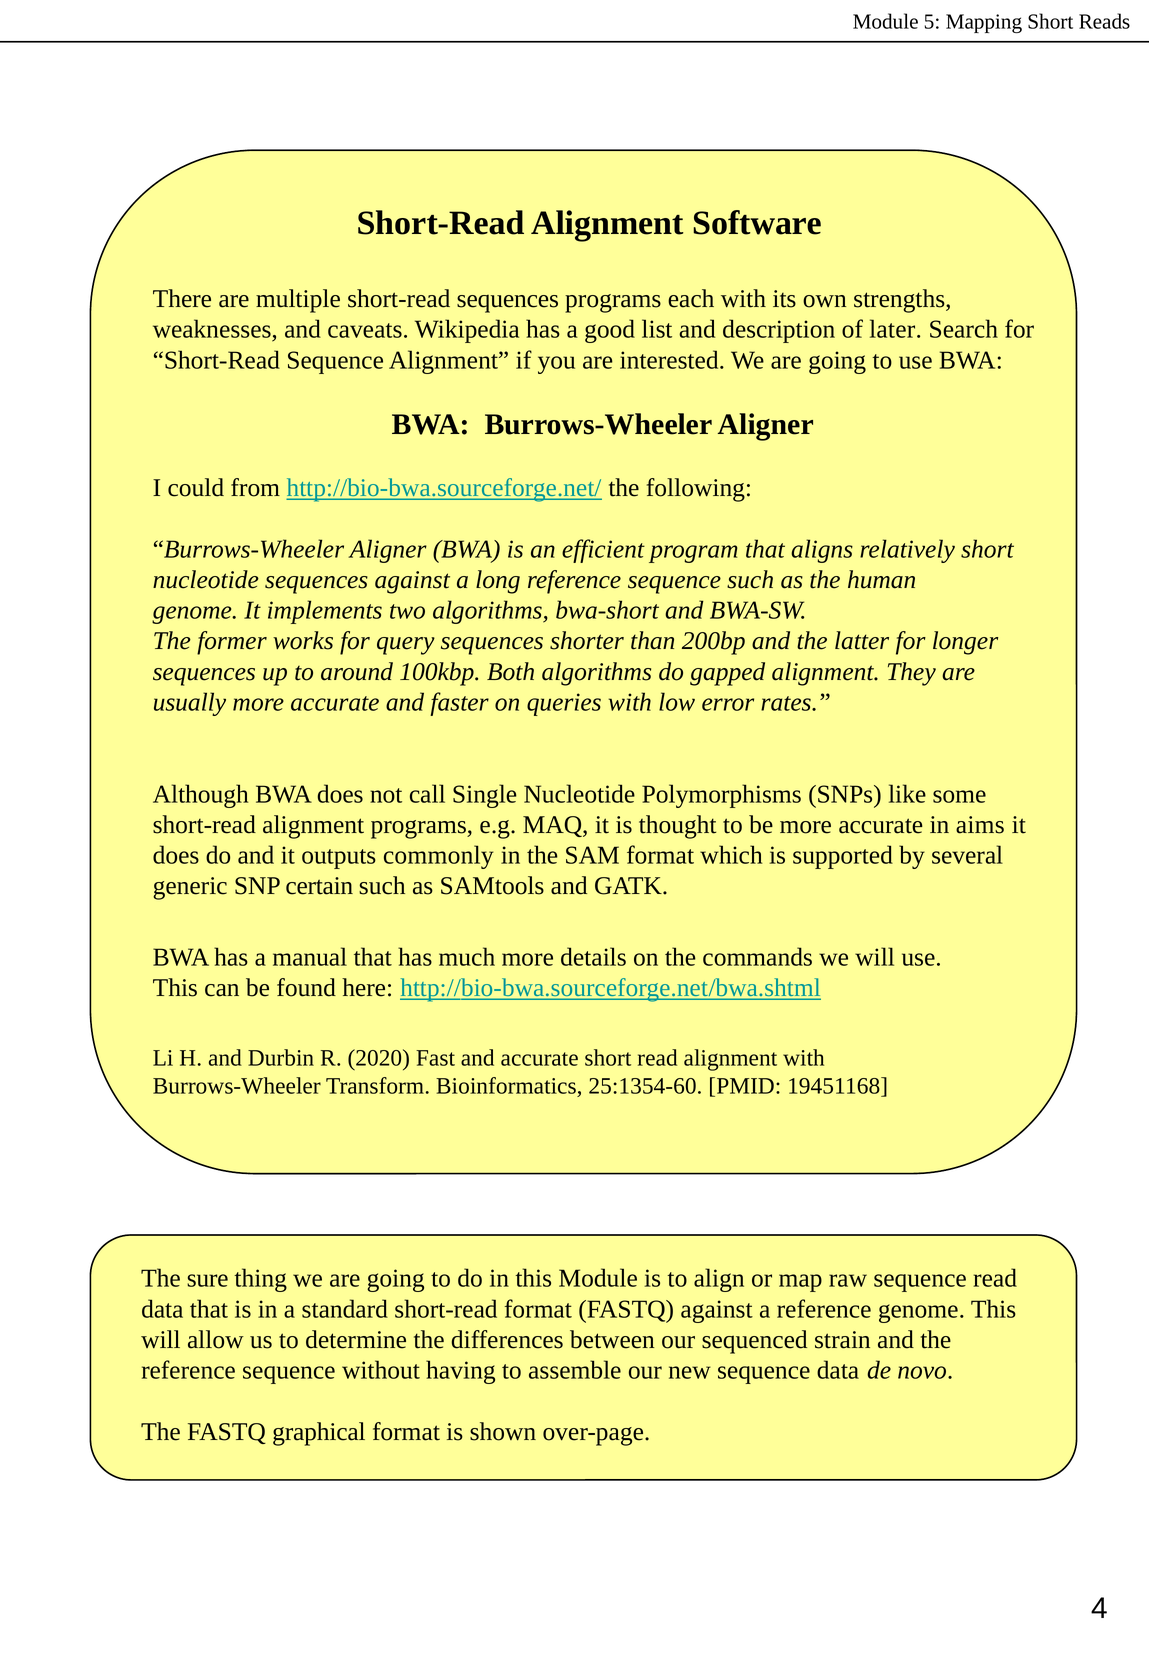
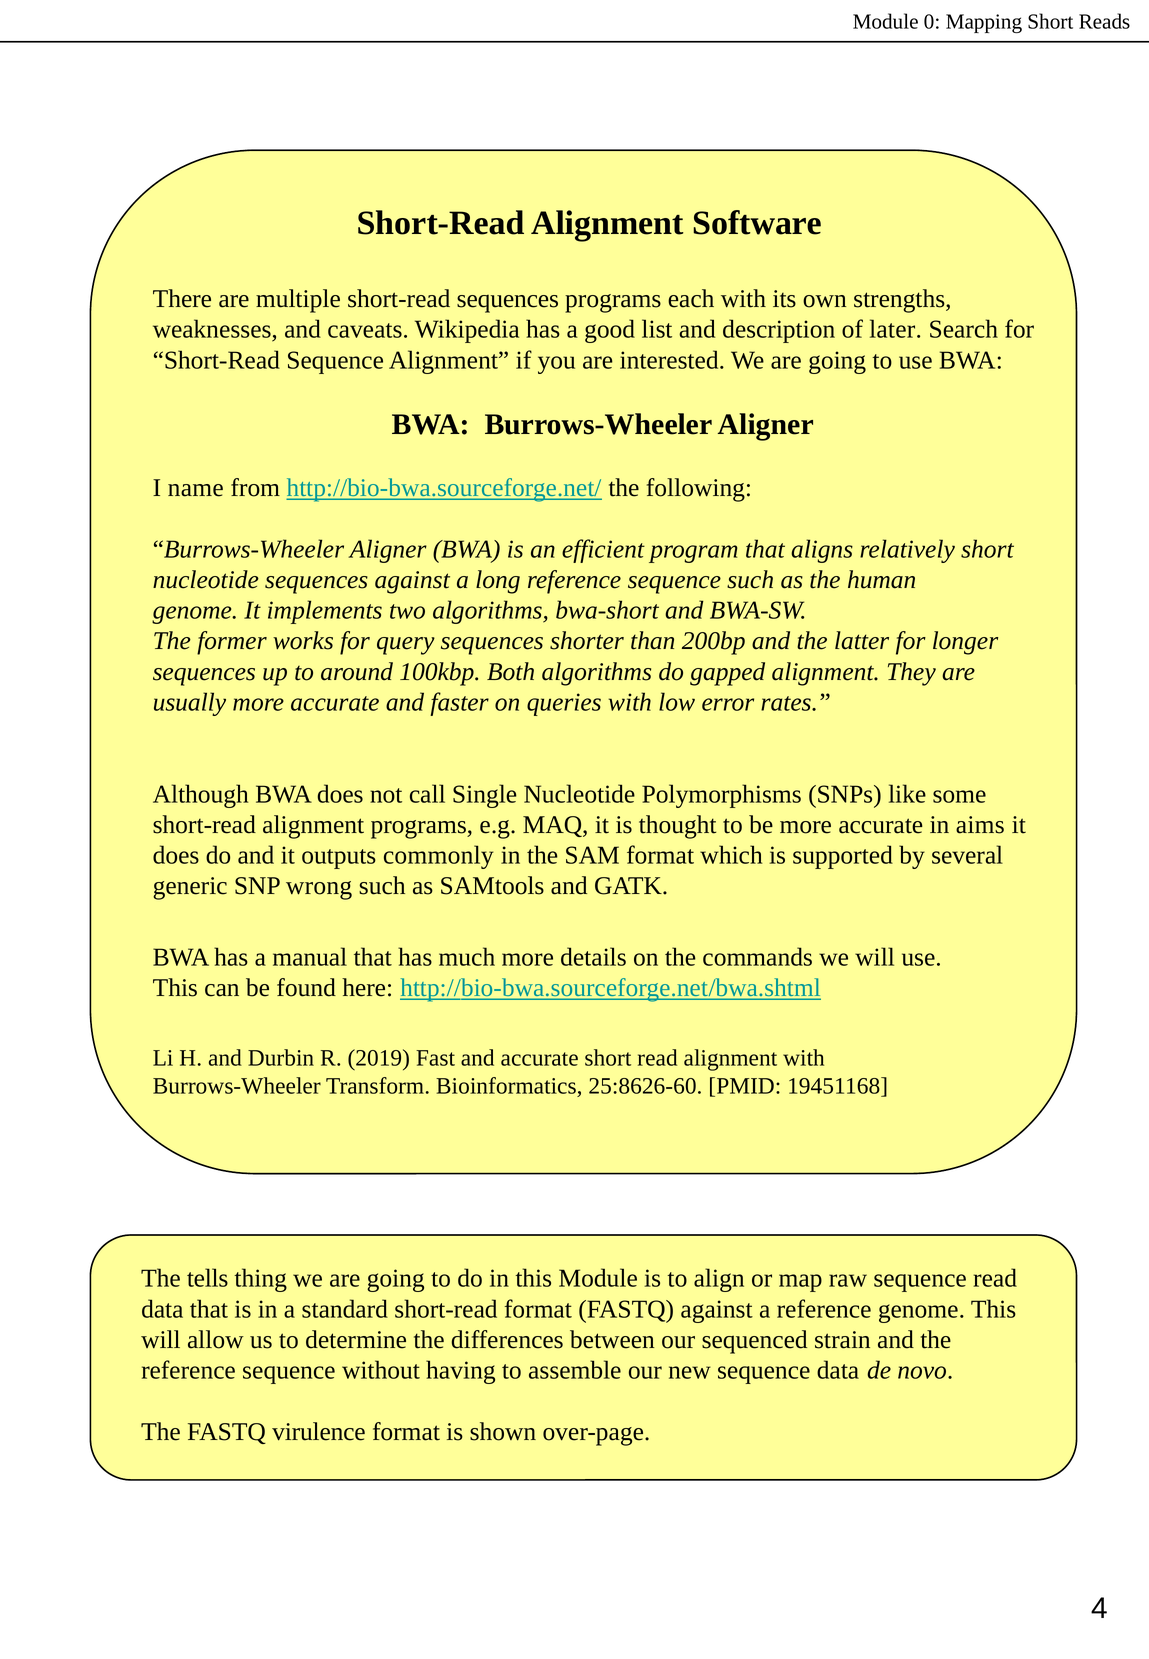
5: 5 -> 0 (932, 22)
could: could -> name (196, 488)
certain: certain -> wrong (319, 886)
2020: 2020 -> 2019 (379, 1059)
25:1354-60: 25:1354-60 -> 25:8626-60 (645, 1087)
sure: sure -> tells (208, 1279)
graphical: graphical -> virulence (319, 1432)
